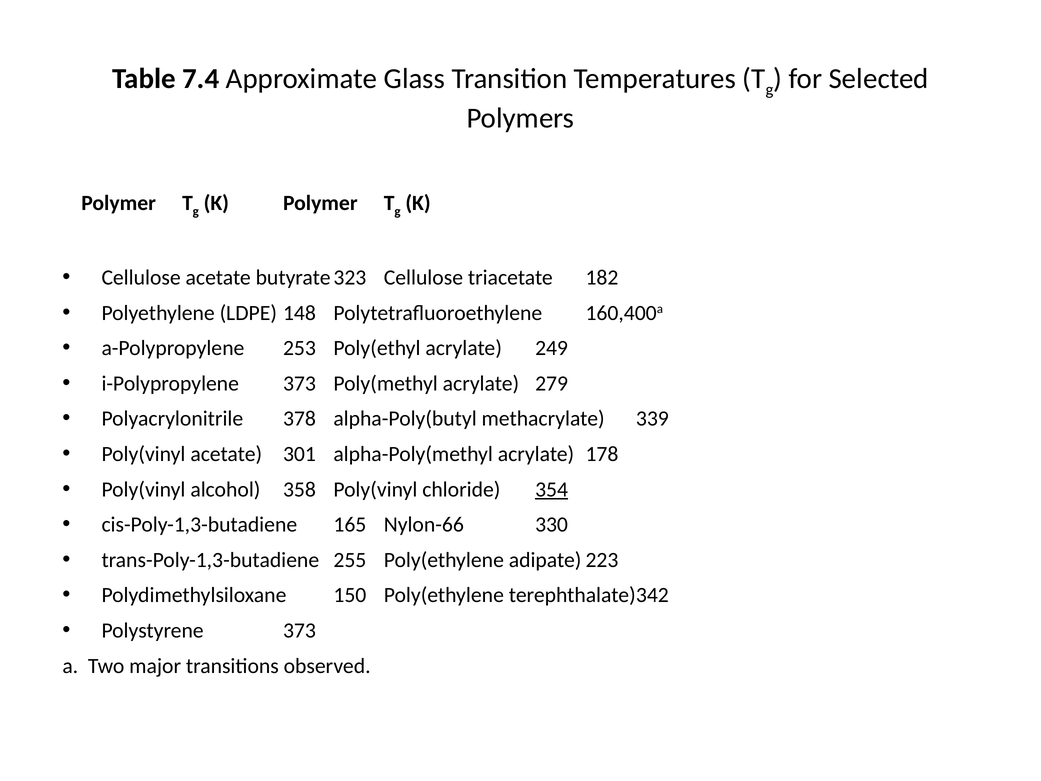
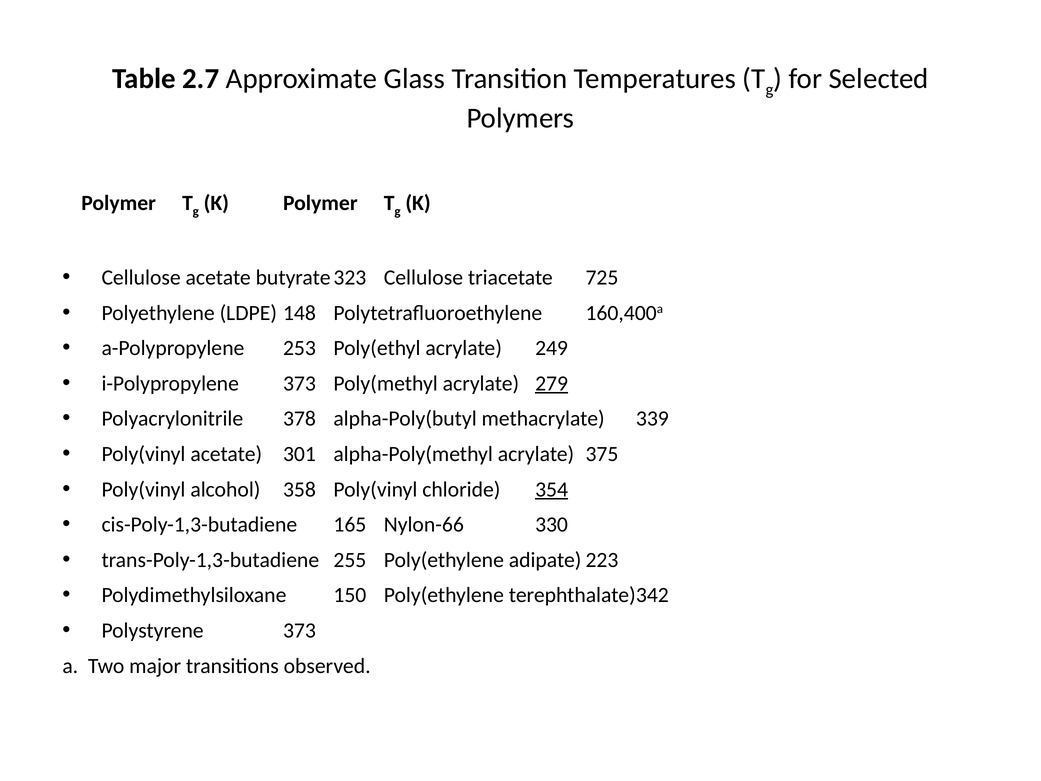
7.4: 7.4 -> 2.7 (201, 79)
182: 182 -> 725 (602, 278)
279 underline: none -> present (552, 383)
178: 178 -> 375 (602, 454)
